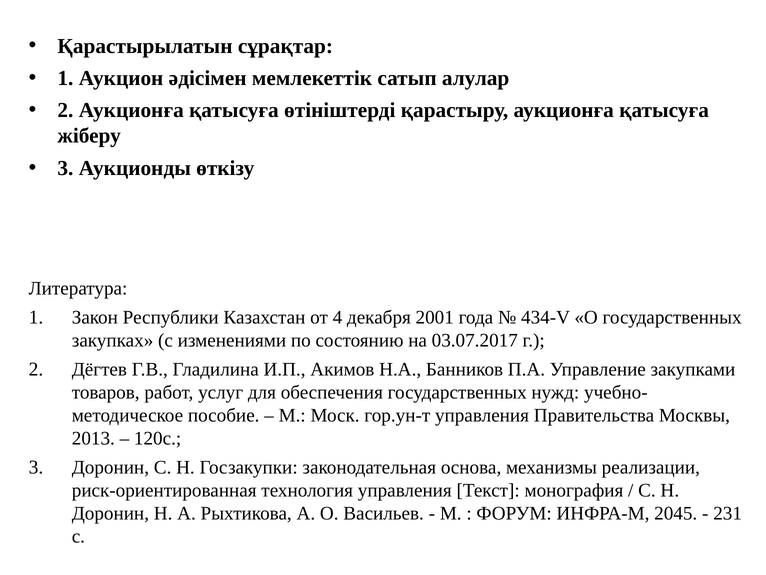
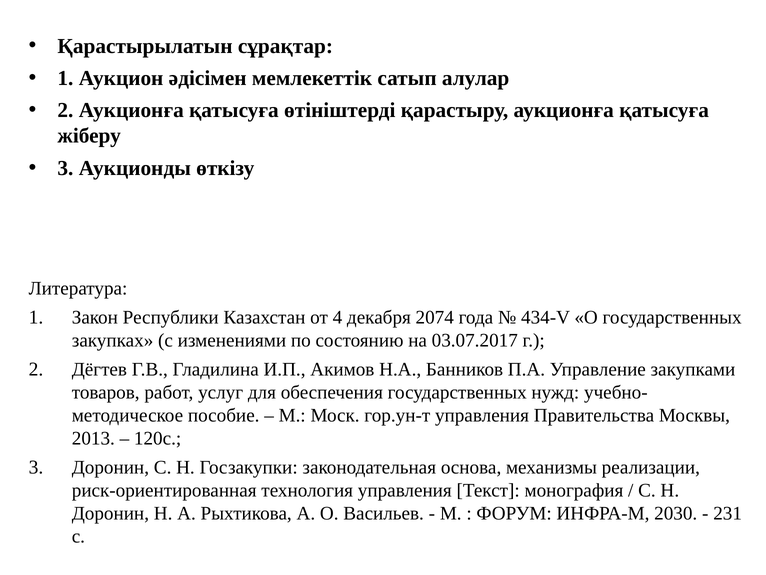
2001: 2001 -> 2074 (435, 317)
2045: 2045 -> 2030 (676, 513)
